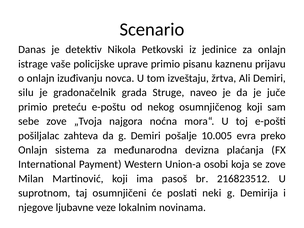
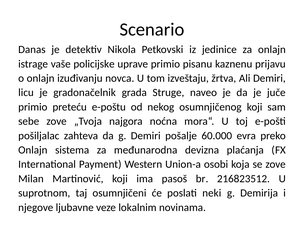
silu: silu -> licu (26, 93)
10.005: 10.005 -> 60.000 (217, 136)
